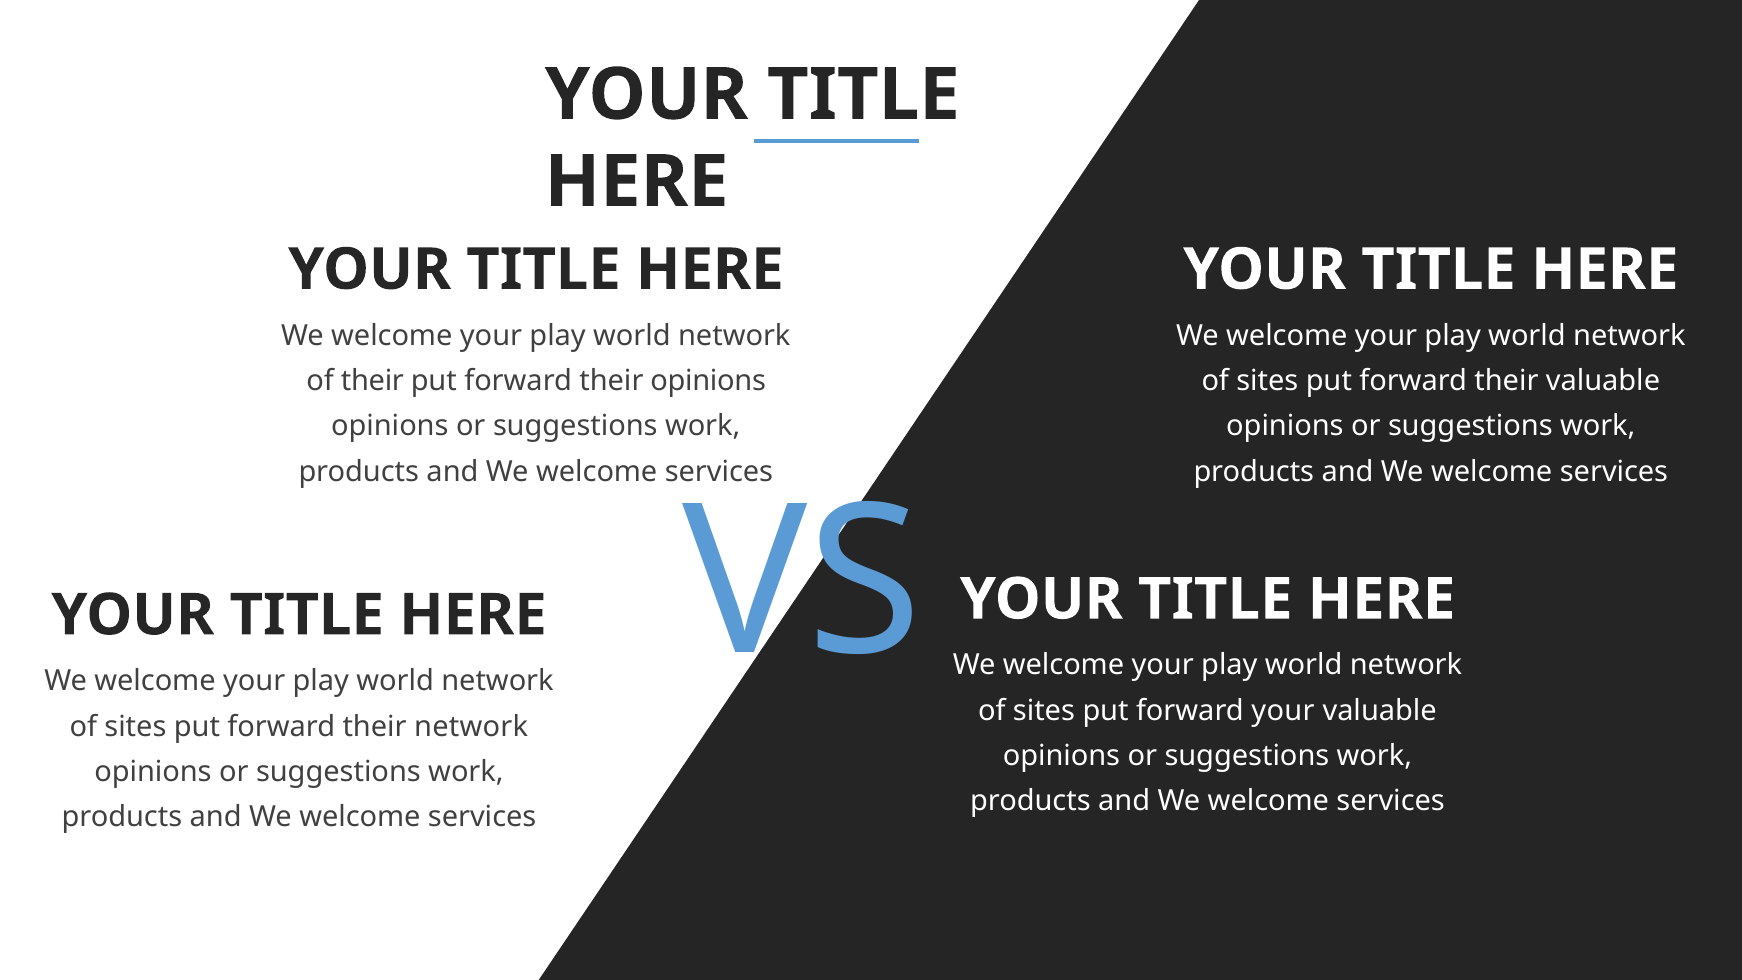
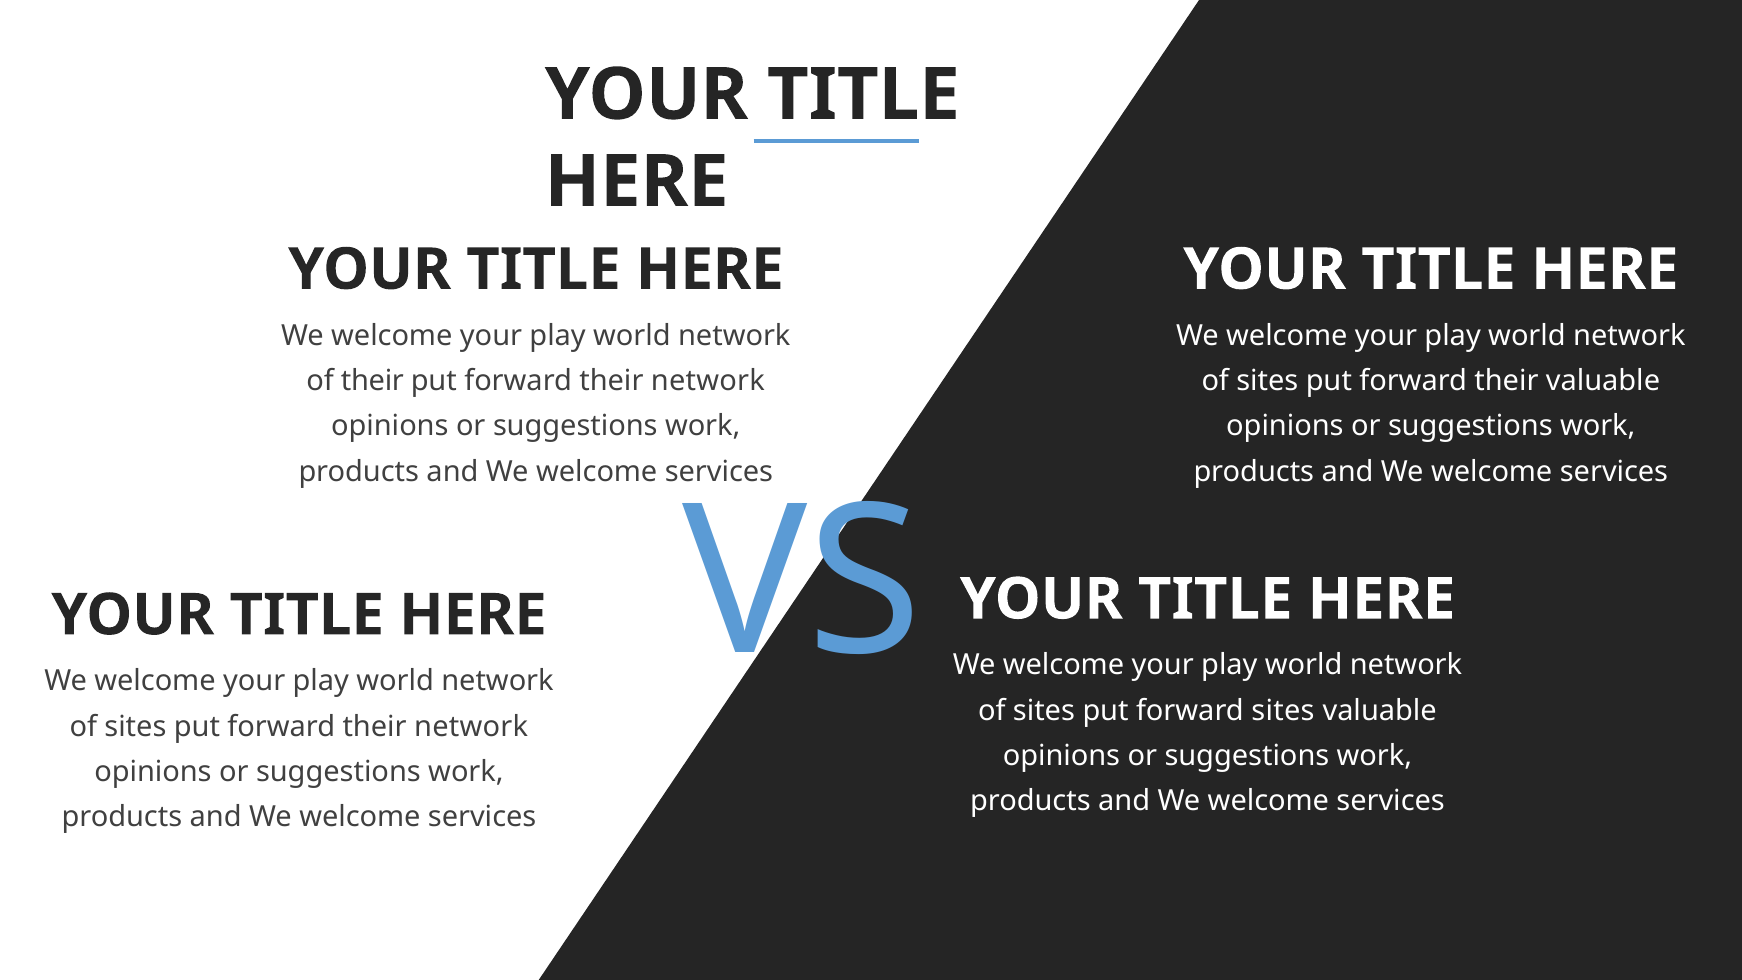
opinions: opinions -> network (708, 381)
forward your: your -> sites (1283, 711)
